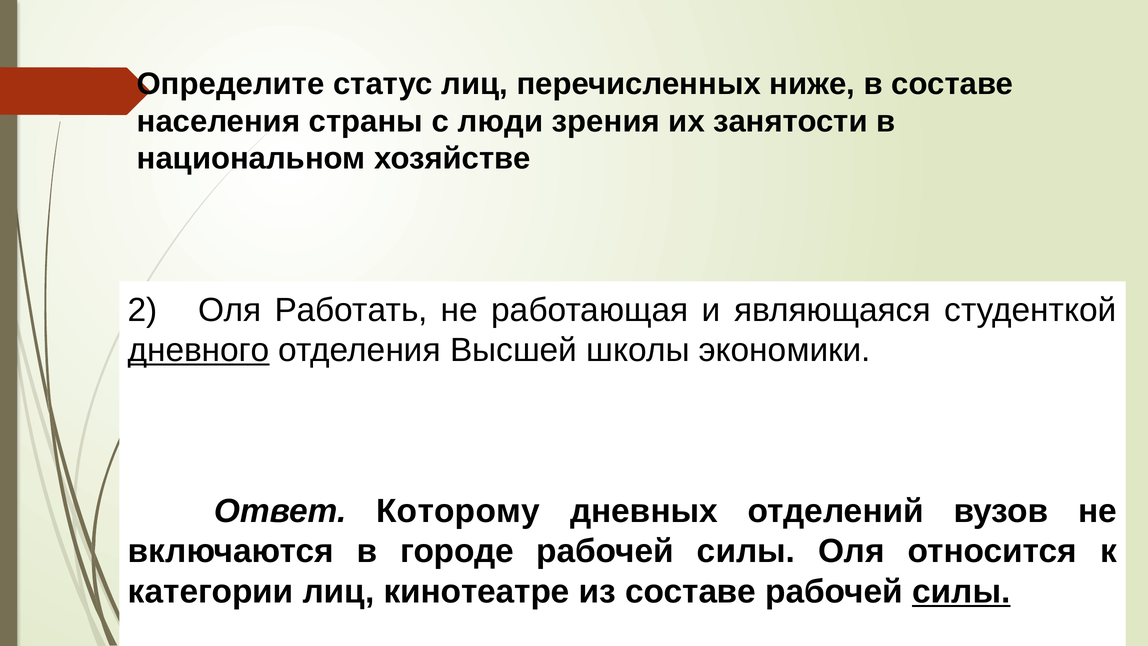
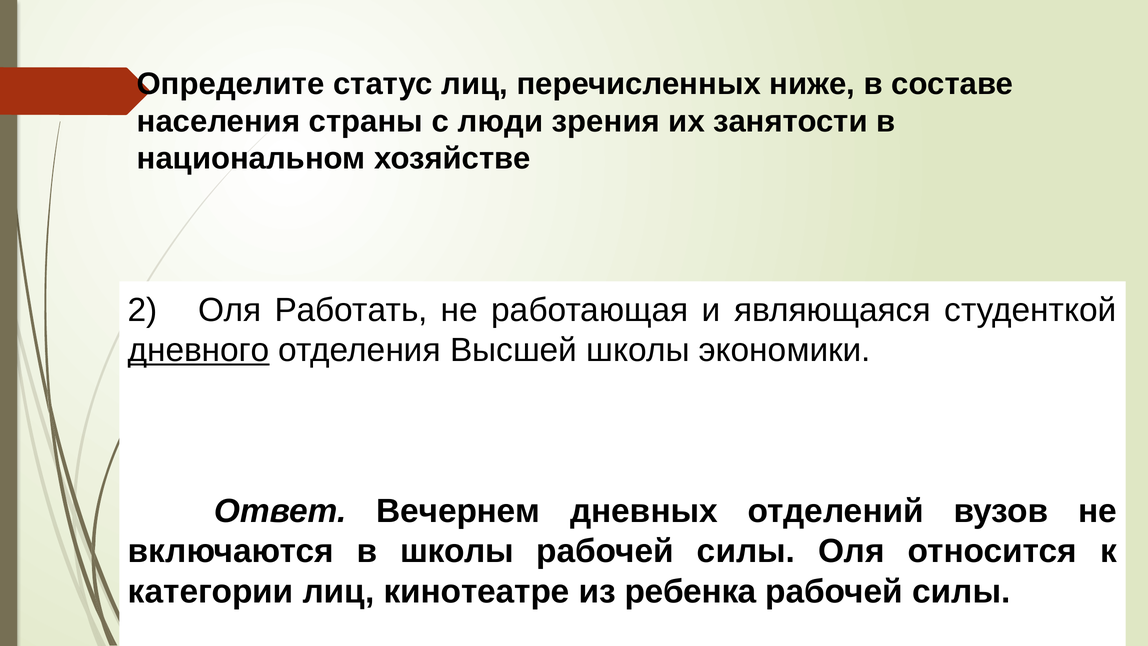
Которому: Которому -> Вечернем (458, 511)
в городе: городе -> школы (457, 551)
из составе: составе -> ребенка (691, 591)
силы underline: present -> none (961, 591)
